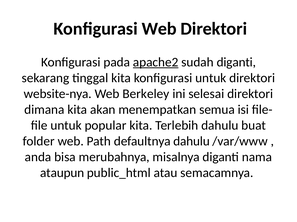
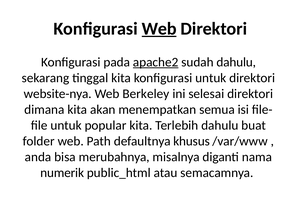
Web underline: none -> present (159, 29)
sudah diganti: diganti -> dahulu (236, 62)
defaultnya dahulu: dahulu -> khusus (192, 142)
ataupun: ataupun -> numerik (62, 173)
